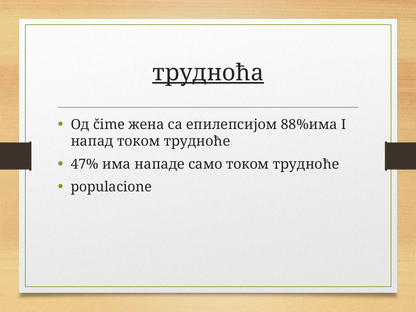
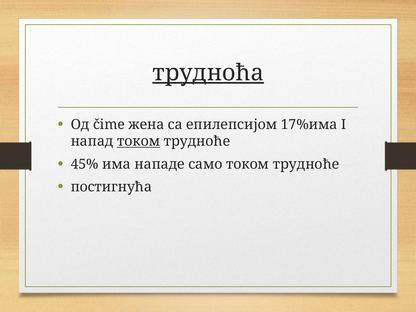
88%има: 88%има -> 17%има (309, 125)
током underline: none -> present (139, 141)
47%: 47% -> 45% (85, 164)
populacione: populacione -> постигнућа (111, 187)
